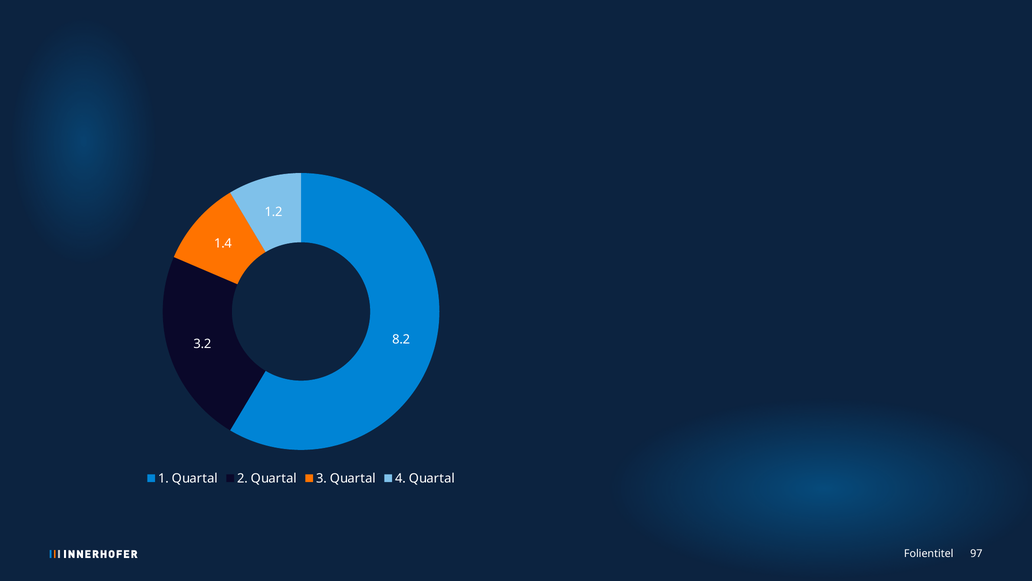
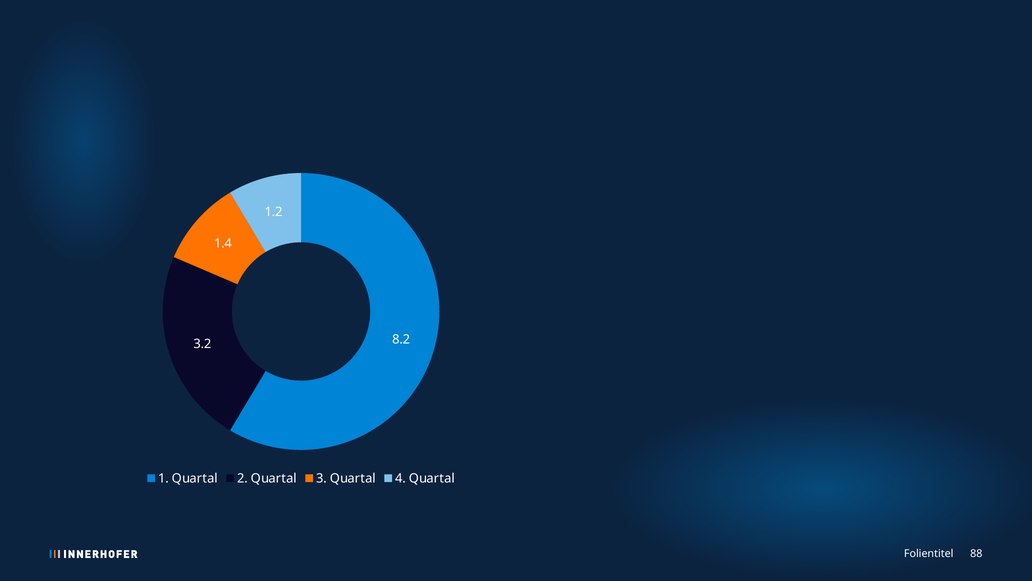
97: 97 -> 88 (976, 553)
